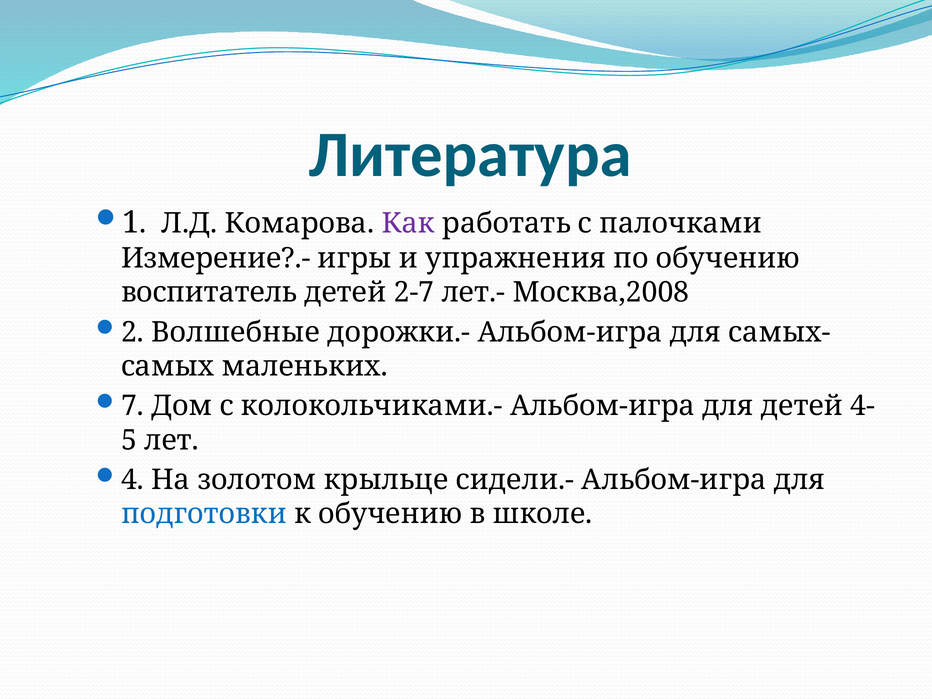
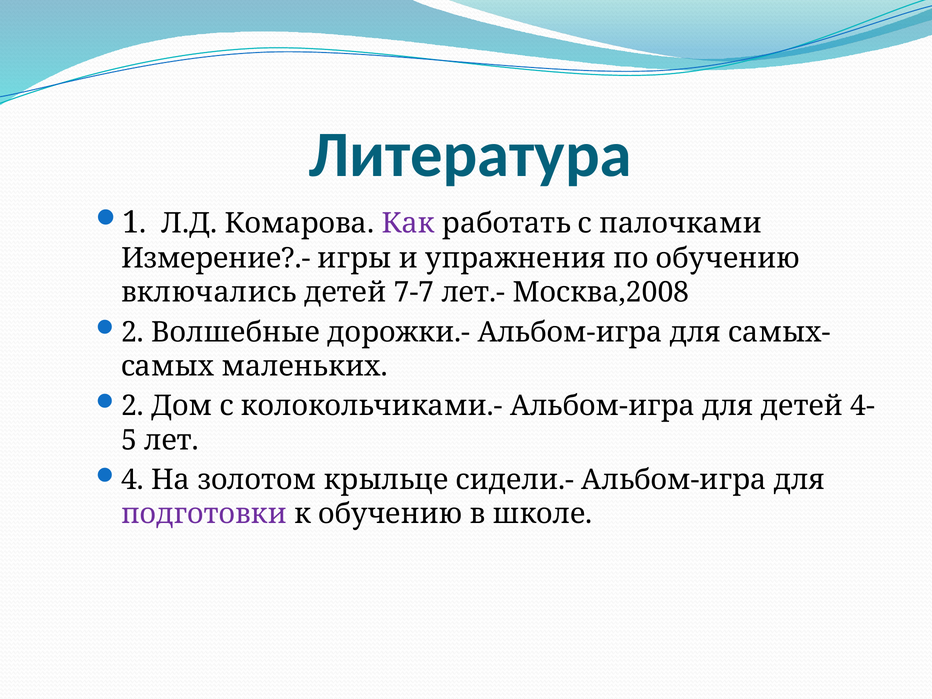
воспитатель: воспитатель -> включались (209, 292)
2-7: 2-7 -> 7-7 (414, 292)
7: 7 -> 2 (133, 406)
подготовки colour: blue -> purple (204, 514)
